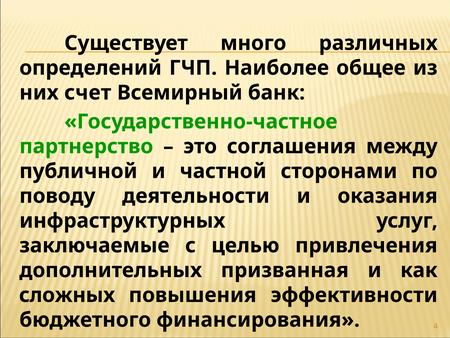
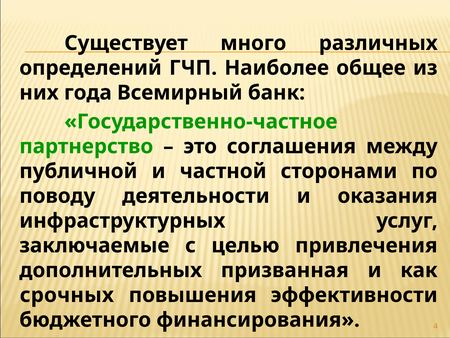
счет: счет -> года (88, 93)
сложных: сложных -> срочных (67, 295)
